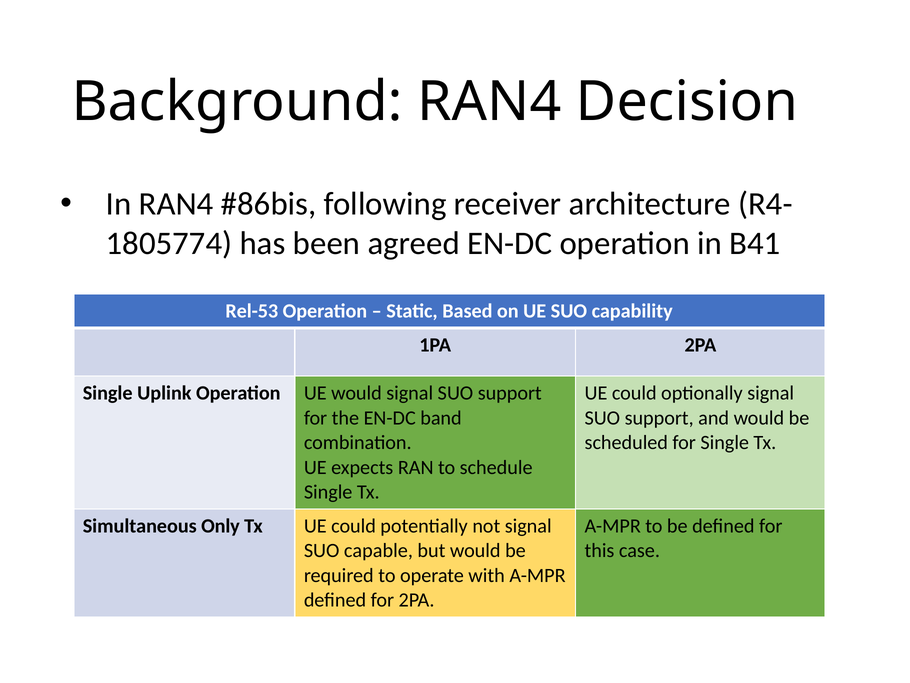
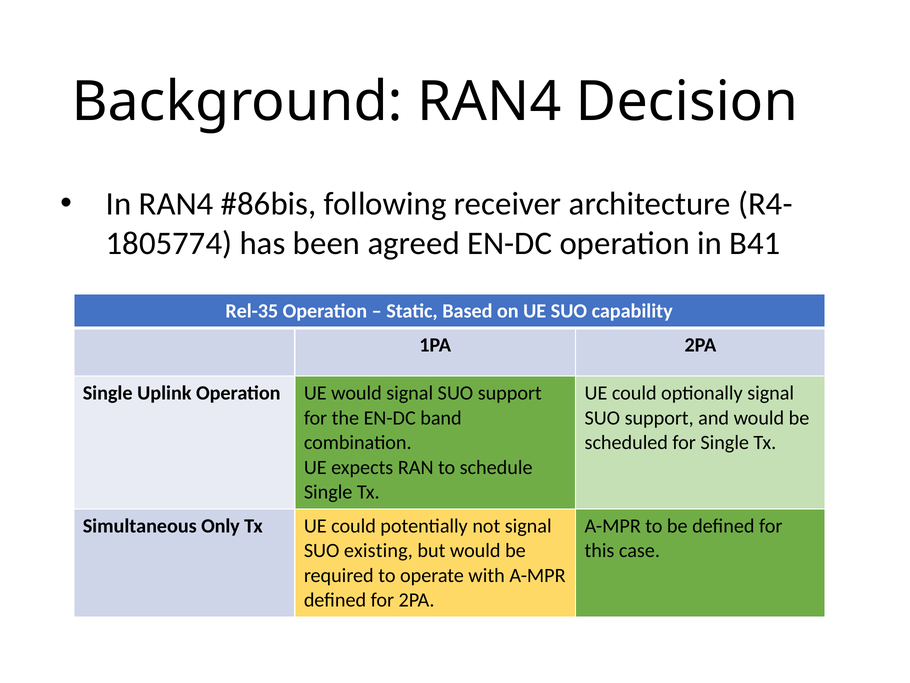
Rel-53: Rel-53 -> Rel-35 (252, 311)
capable: capable -> existing (378, 550)
